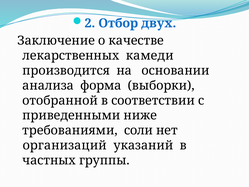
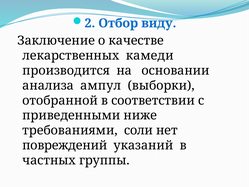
двух: двух -> виду (159, 23)
форма: форма -> ампул (101, 85)
организаций: организаций -> повреждений (65, 145)
